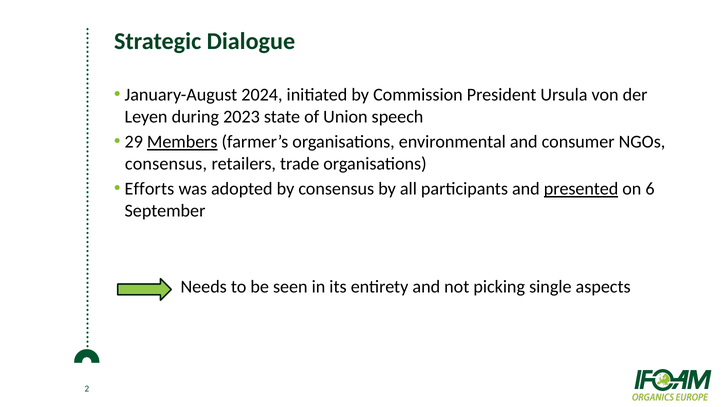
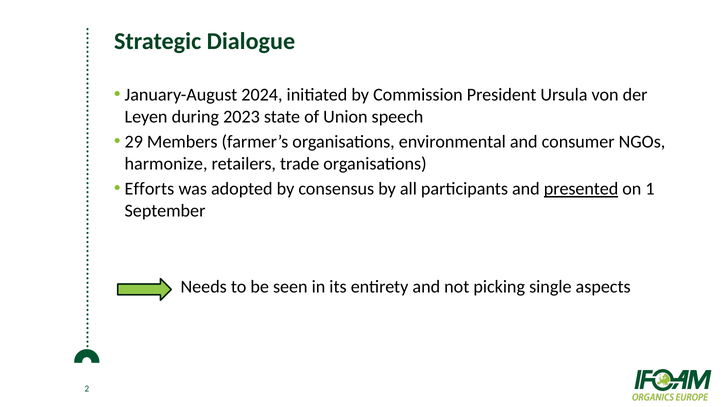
Members underline: present -> none (182, 142)
consensus: consensus -> harmonize (166, 164)
6: 6 -> 1 (650, 189)
